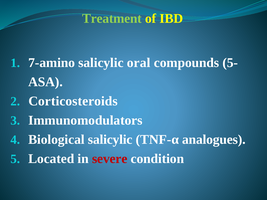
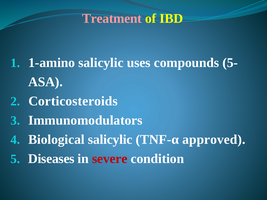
Treatment colour: light green -> pink (112, 19)
7-amino: 7-amino -> 1-amino (52, 63)
oral: oral -> uses (139, 63)
analogues: analogues -> approved (214, 140)
Located: Located -> Diseases (51, 159)
